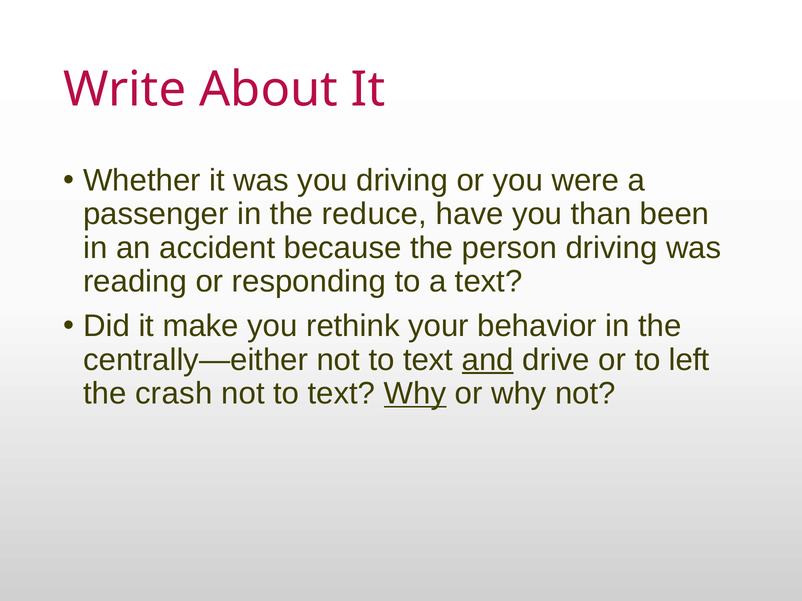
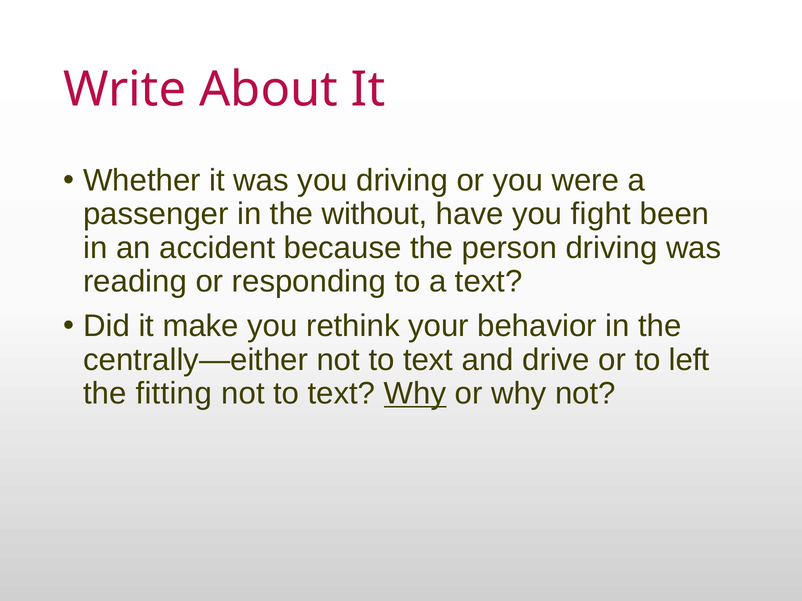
reduce: reduce -> without (375, 214)
than: than -> fight (601, 214)
and underline: present -> none (488, 360)
crash: crash -> fitting (174, 394)
